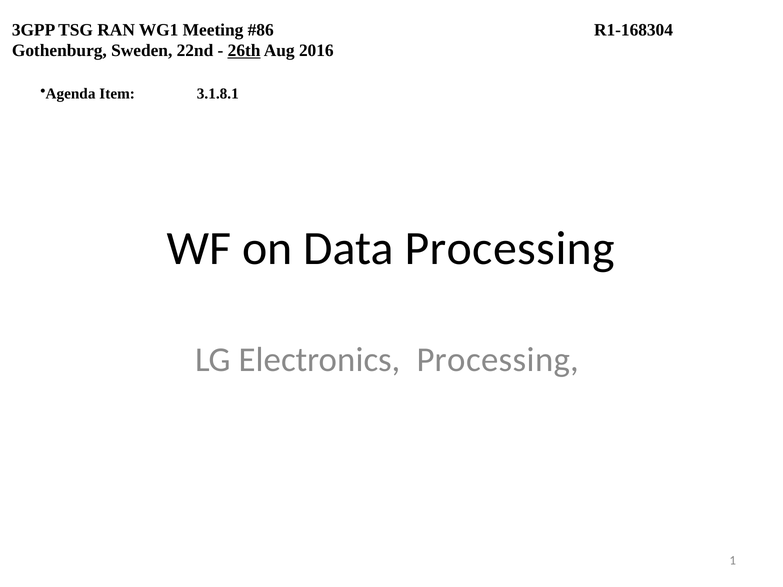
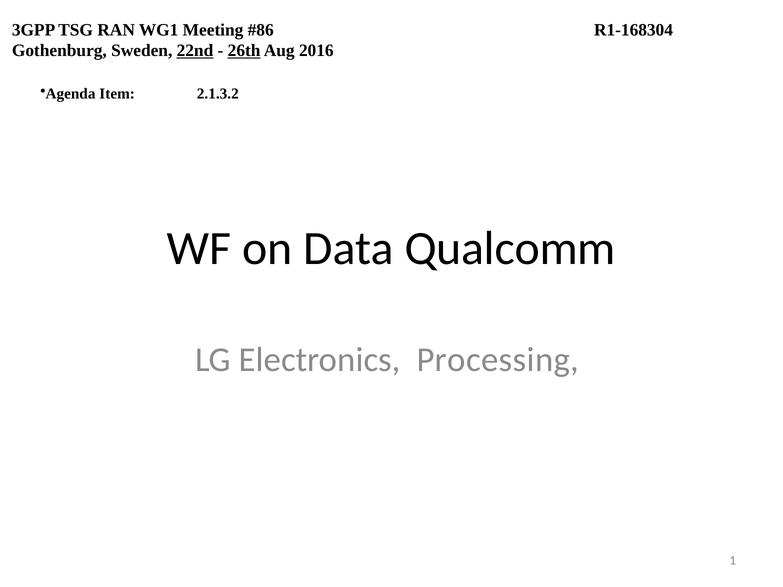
22nd underline: none -> present (195, 51)
3.1.8.1: 3.1.8.1 -> 2.1.3.2 (218, 94)
Data Processing: Processing -> Qualcomm (510, 249)
